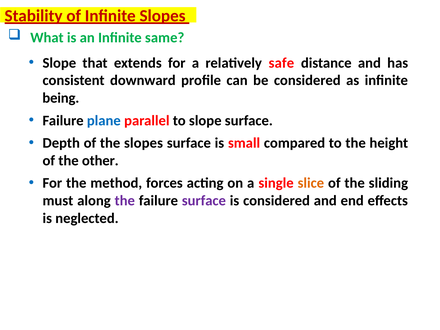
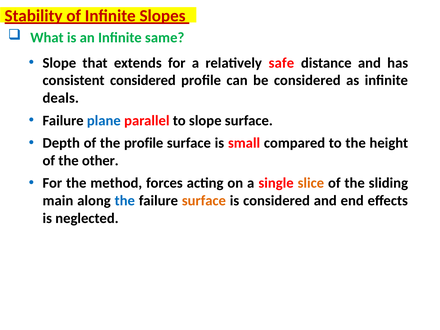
consistent downward: downward -> considered (143, 80)
being: being -> deals (61, 98)
the slopes: slopes -> profile (144, 143)
must: must -> main (58, 201)
the colour: purple -> blue (125, 201)
surface colour: purple -> orange (204, 201)
